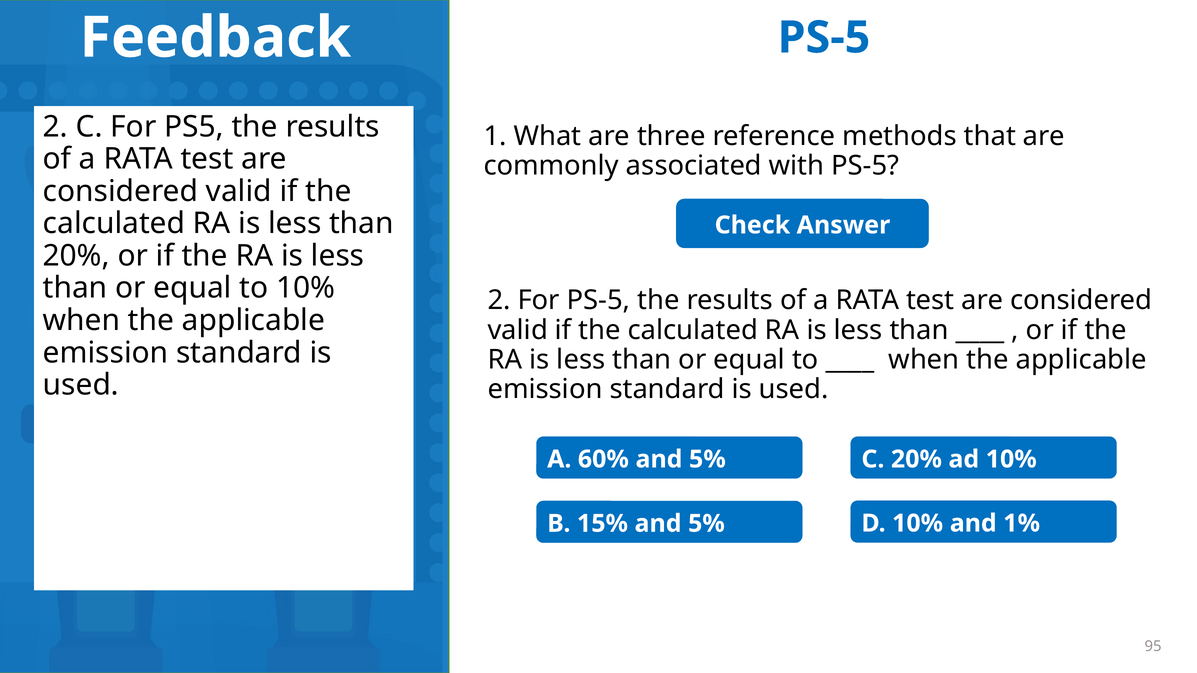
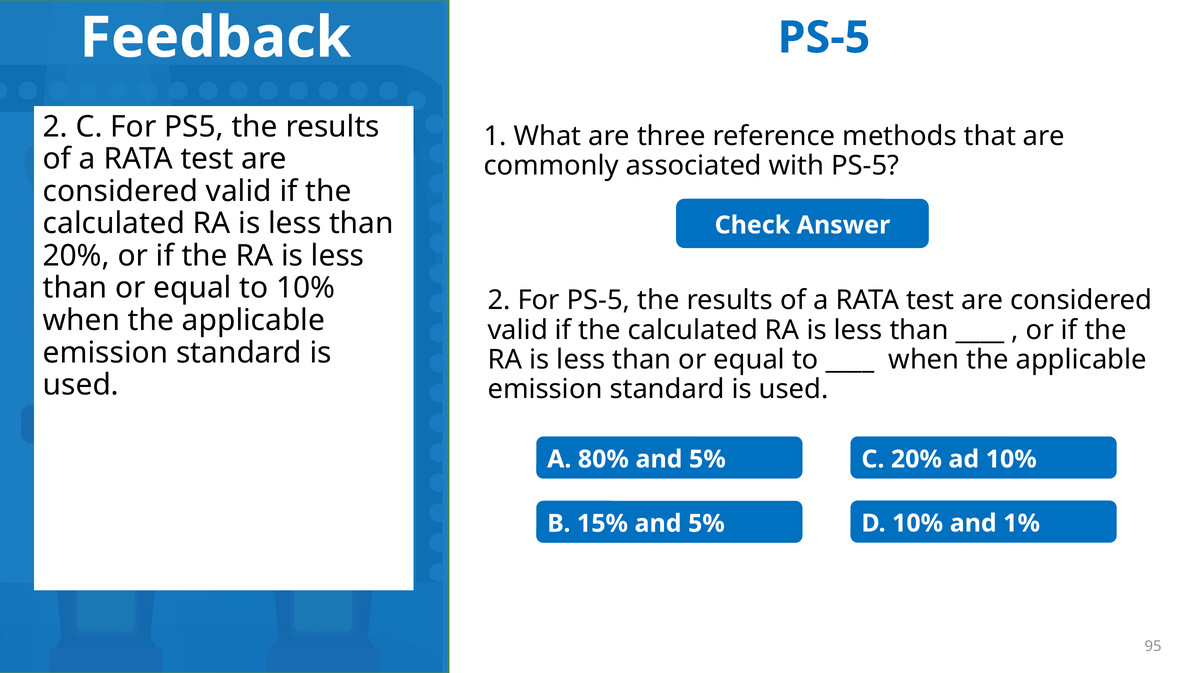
60%: 60% -> 80% (603, 459)
